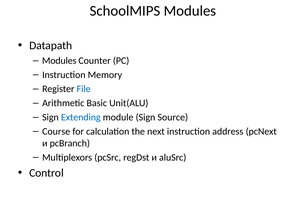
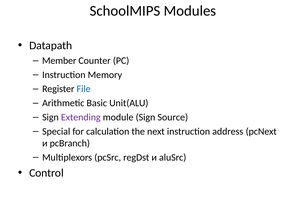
Modules: Modules -> Member (59, 61)
Extending colour: blue -> purple (81, 117)
Course: Course -> Special (56, 131)
